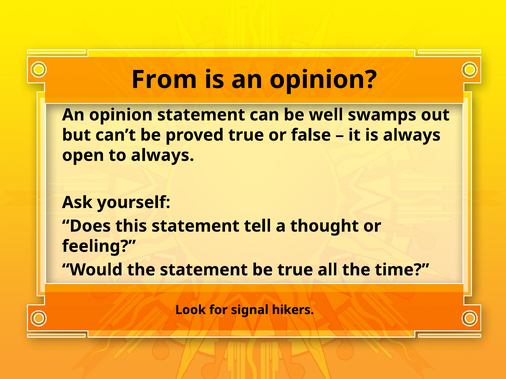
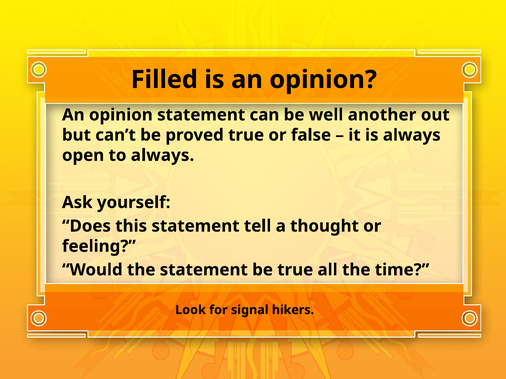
From: From -> Filled (164, 80)
swamps: swamps -> another (382, 115)
